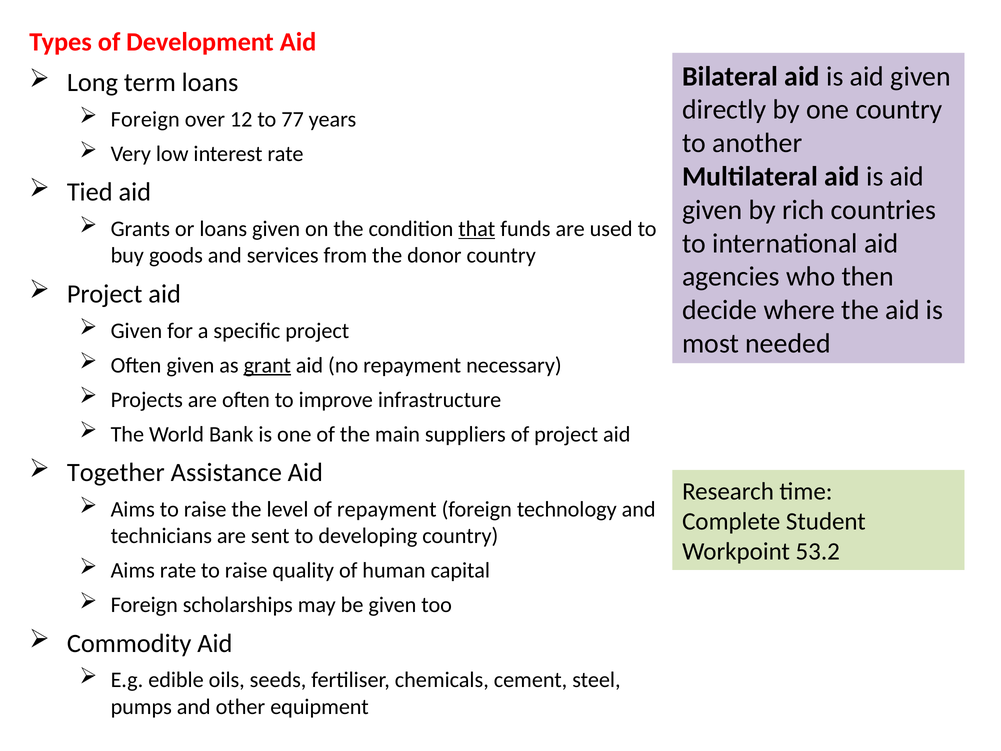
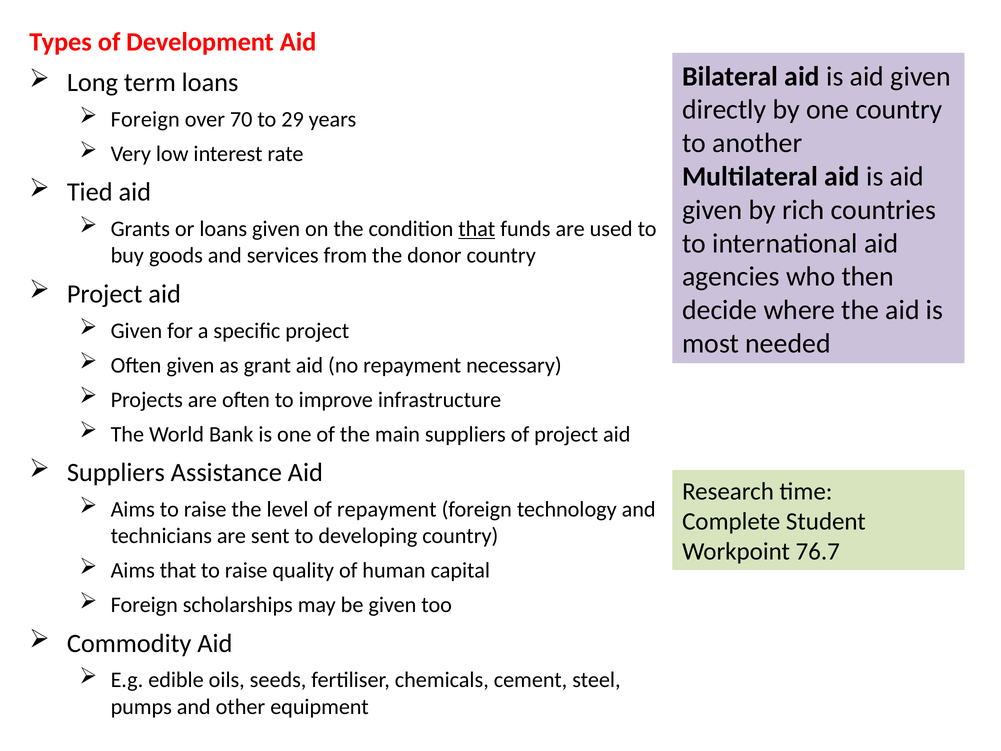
12: 12 -> 70 (241, 119)
77: 77 -> 29 (293, 119)
grant underline: present -> none (267, 365)
Together: Together -> Suppliers (116, 472)
53.2: 53.2 -> 76.7 (818, 552)
Aims rate: rate -> that (178, 570)
